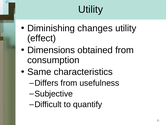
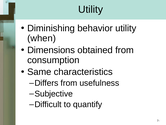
changes: changes -> behavior (95, 28)
effect: effect -> when (42, 38)
